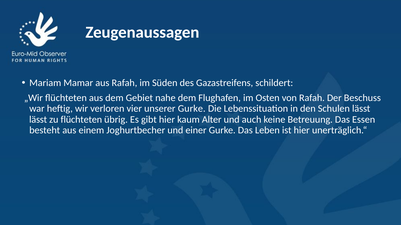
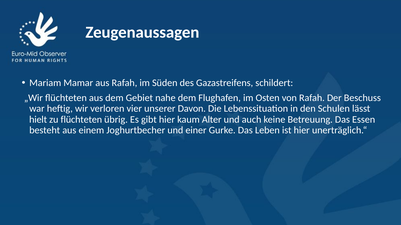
unserer Gurke: Gurke -> Davon (192, 109)
lässt: lässt -> hielt (38, 120)
